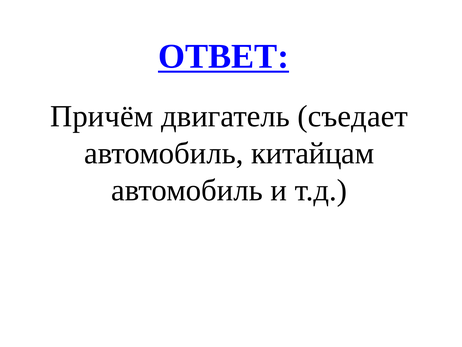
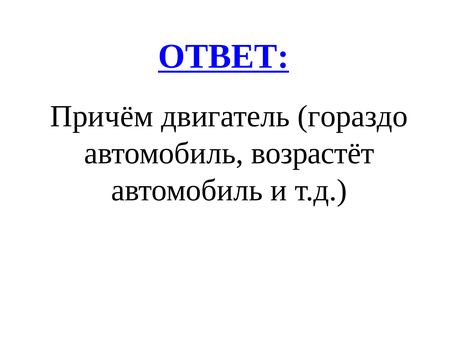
съедает: съедает -> гораздо (353, 116)
китайцам: китайцам -> возрастёт (313, 153)
